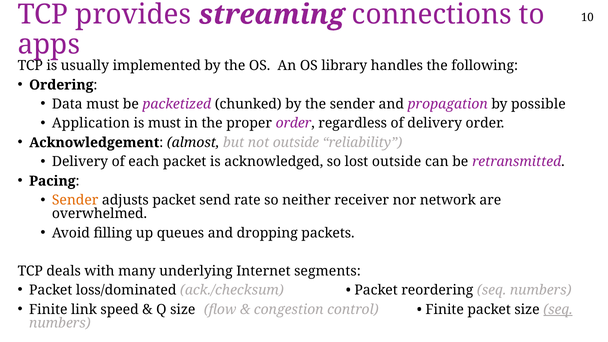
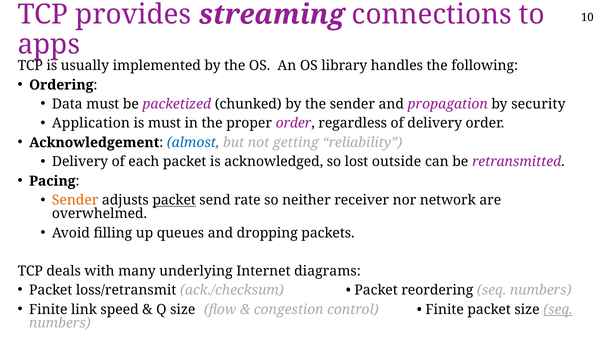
possible: possible -> security (538, 104)
almost colour: black -> blue (193, 143)
not outside: outside -> getting (296, 143)
packet underline: none -> present (174, 200)
segments: segments -> diagrams (327, 271)
loss/dominated: loss/dominated -> loss/retransmit (126, 290)
